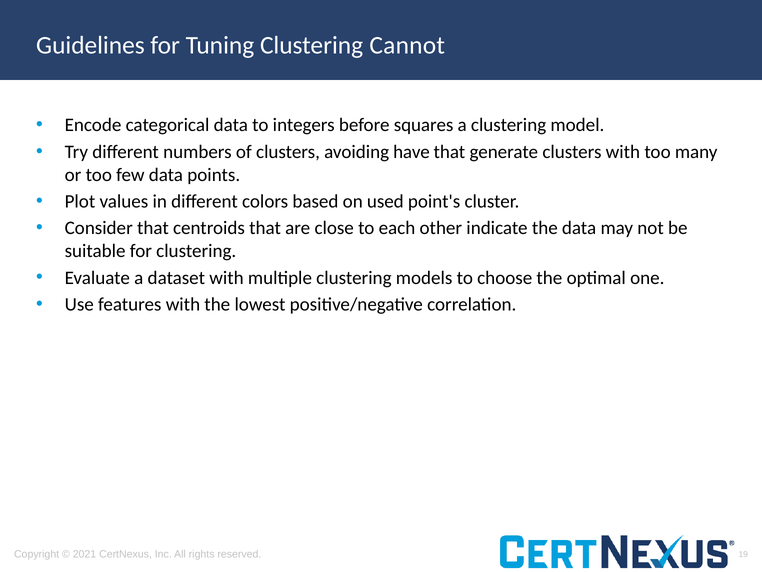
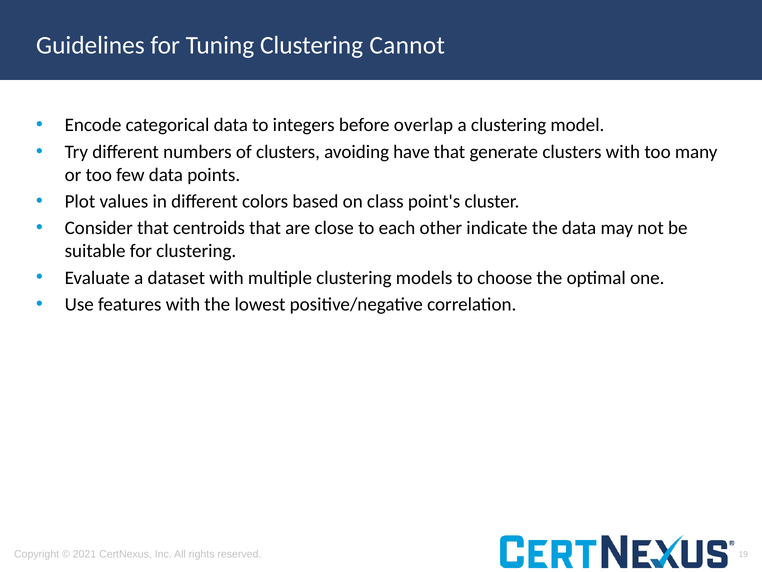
squares: squares -> overlap (423, 125)
used: used -> class (385, 201)
